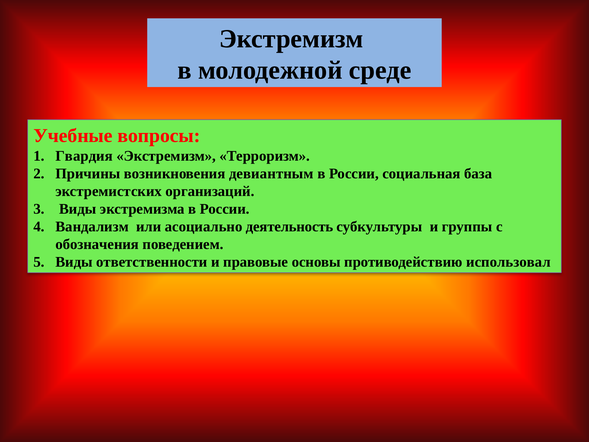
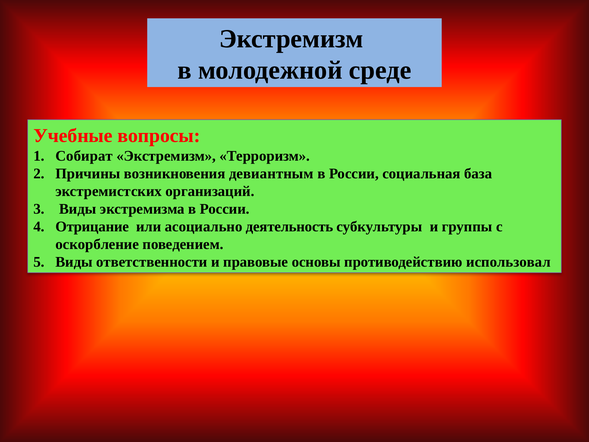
Гвардия: Гвардия -> Собират (84, 156)
Вандализм: Вандализм -> Отрицание (92, 227)
обозначения: обозначения -> оскорбление (97, 244)
